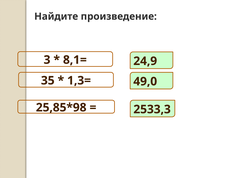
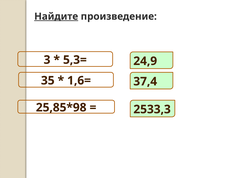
Найдите underline: none -> present (56, 16)
8,1=: 8,1= -> 5,3= (75, 60)
1,3=: 1,3= -> 1,6= (79, 81)
49,0: 49,0 -> 37,4 (145, 82)
